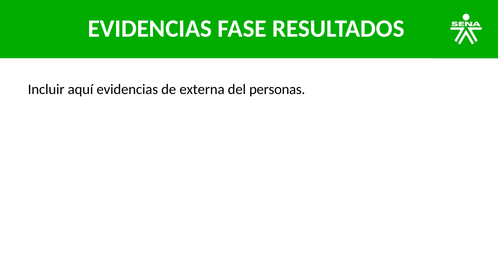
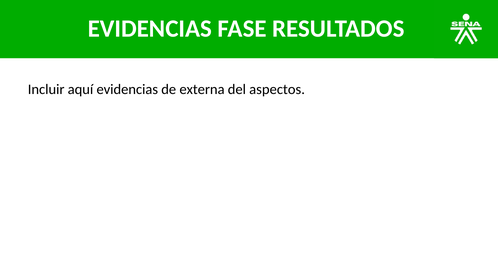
personas: personas -> aspectos (277, 89)
